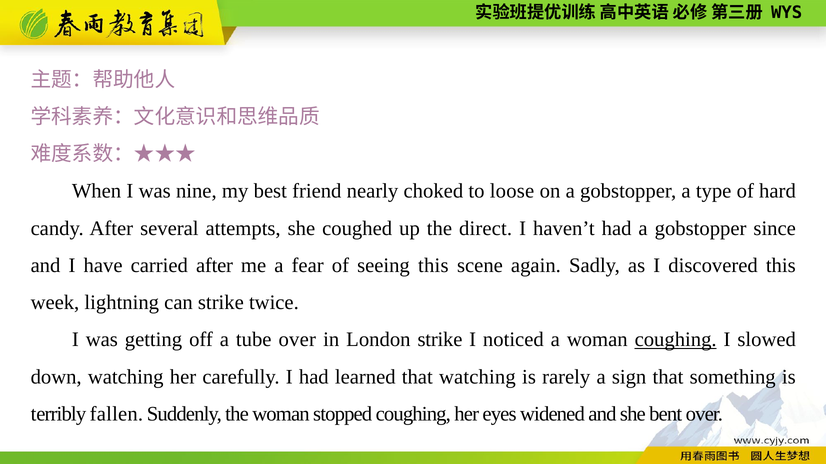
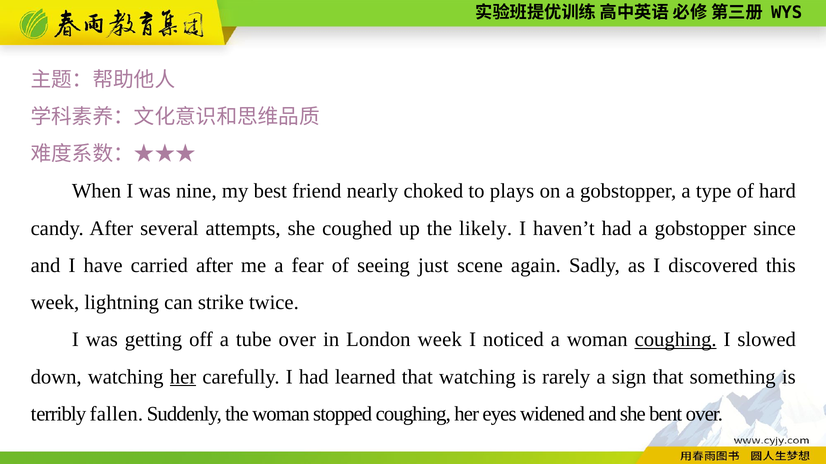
loose: loose -> plays (512, 191)
direct: direct -> likely (486, 229)
seeing this: this -> just (433, 266)
London strike: strike -> week (440, 340)
her underline: none -> present (183, 377)
